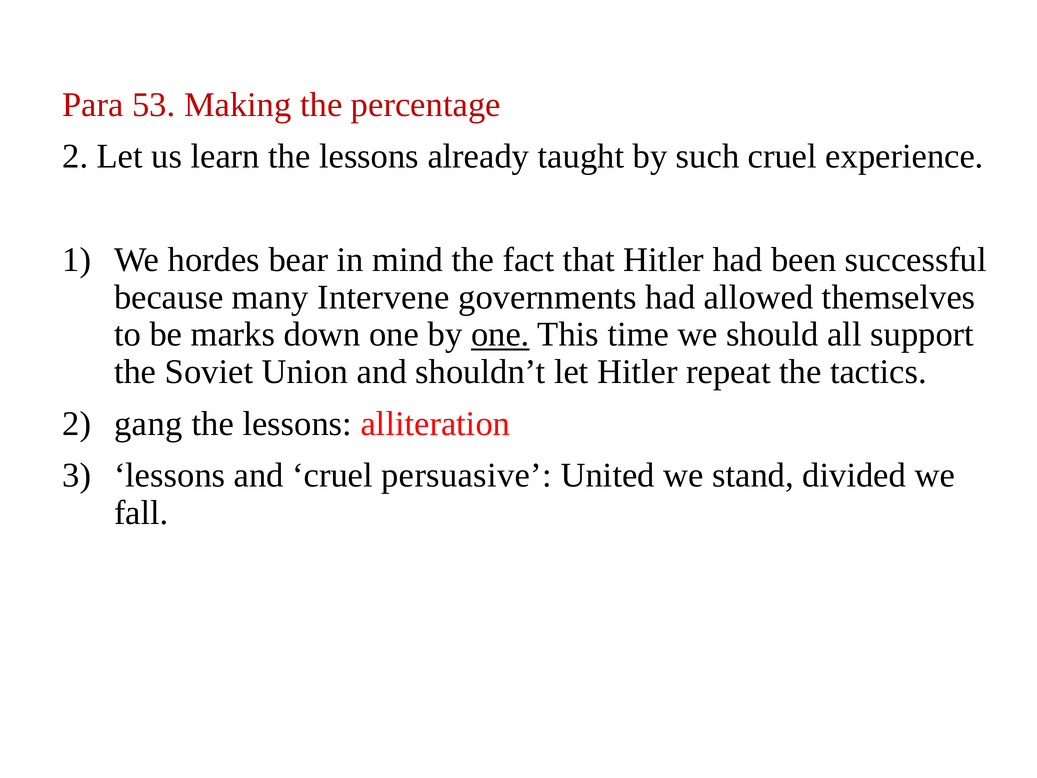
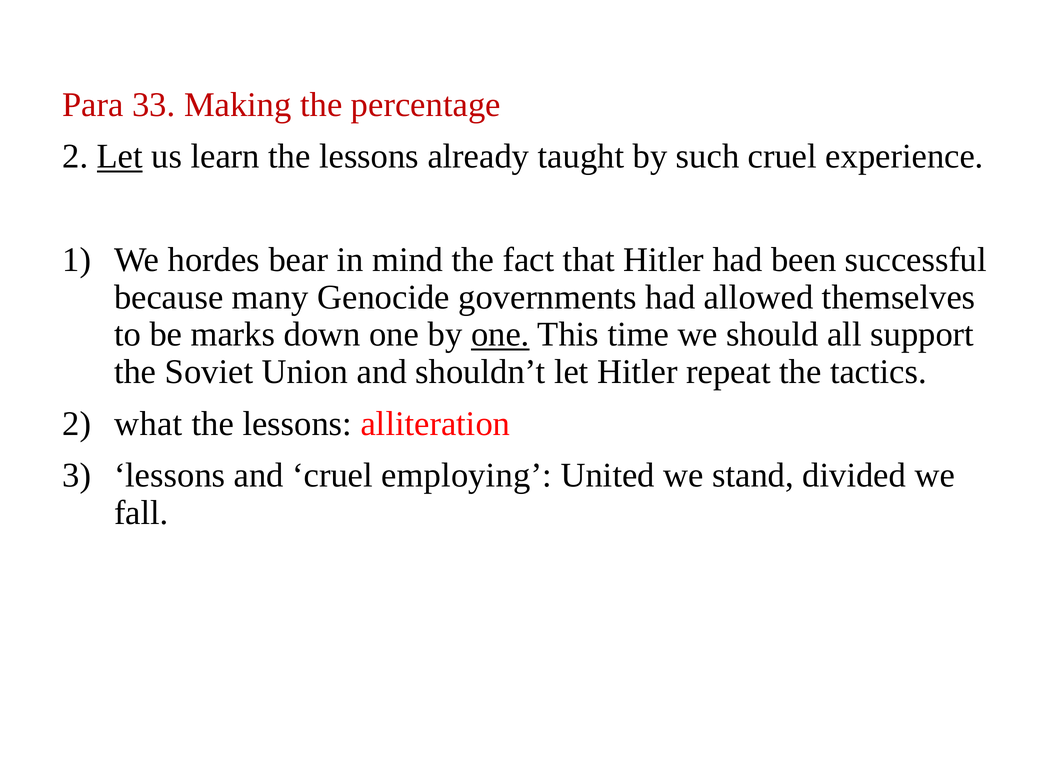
53: 53 -> 33 (154, 105)
Let underline: none -> present (120, 156)
Intervene: Intervene -> Genocide (384, 297)
gang: gang -> what (148, 424)
persuasive: persuasive -> employing (467, 475)
